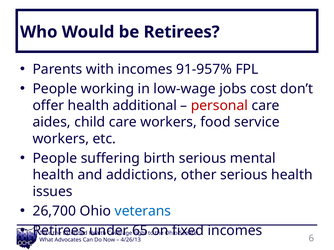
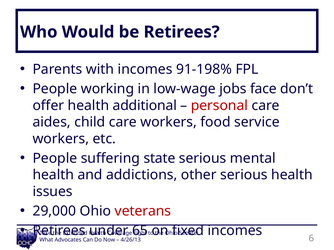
91-957%: 91-957% -> 91-198% (204, 69)
cost: cost -> face (263, 89)
birth: birth -> state (159, 159)
26,700: 26,700 -> 29,000 (54, 211)
veterans colour: blue -> red (143, 211)
